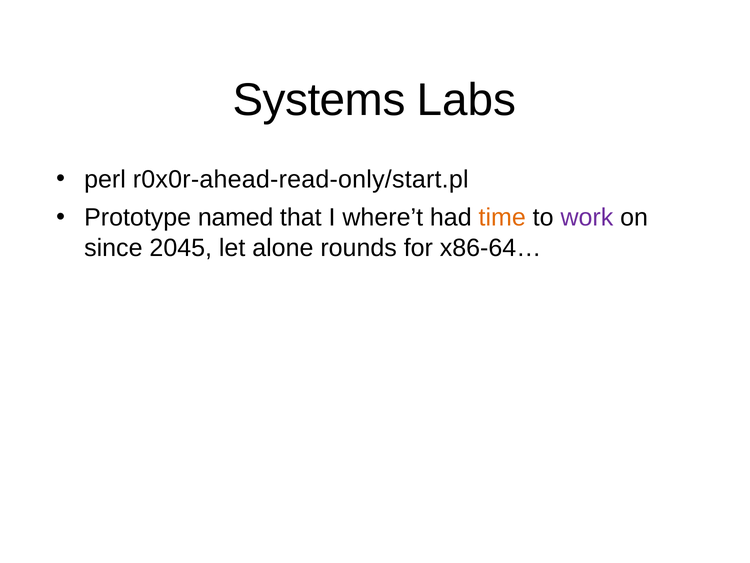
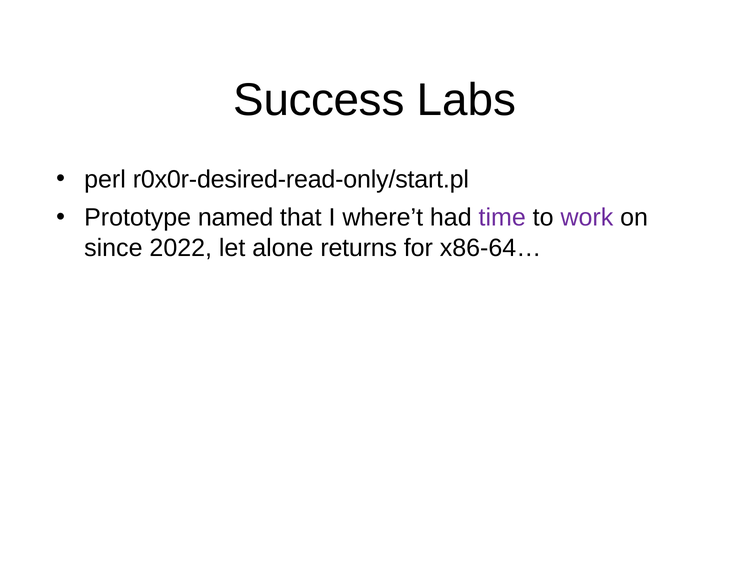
Systems: Systems -> Success (319, 100)
r0x0r-ahead-read-only/start.pl: r0x0r-ahead-read-only/start.pl -> r0x0r-desired-read-only/start.pl (301, 179)
time colour: orange -> purple (502, 218)
2045: 2045 -> 2022 (181, 248)
rounds: rounds -> returns (359, 248)
